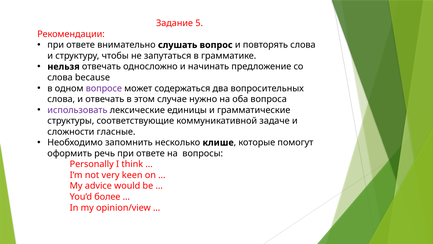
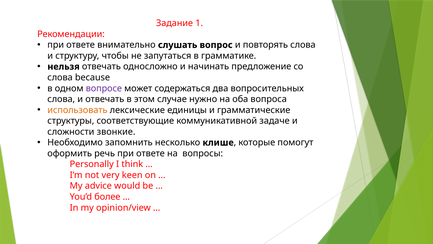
5: 5 -> 1 (199, 23)
использовать colour: purple -> orange (77, 110)
гласные: гласные -> звонкие (116, 132)
